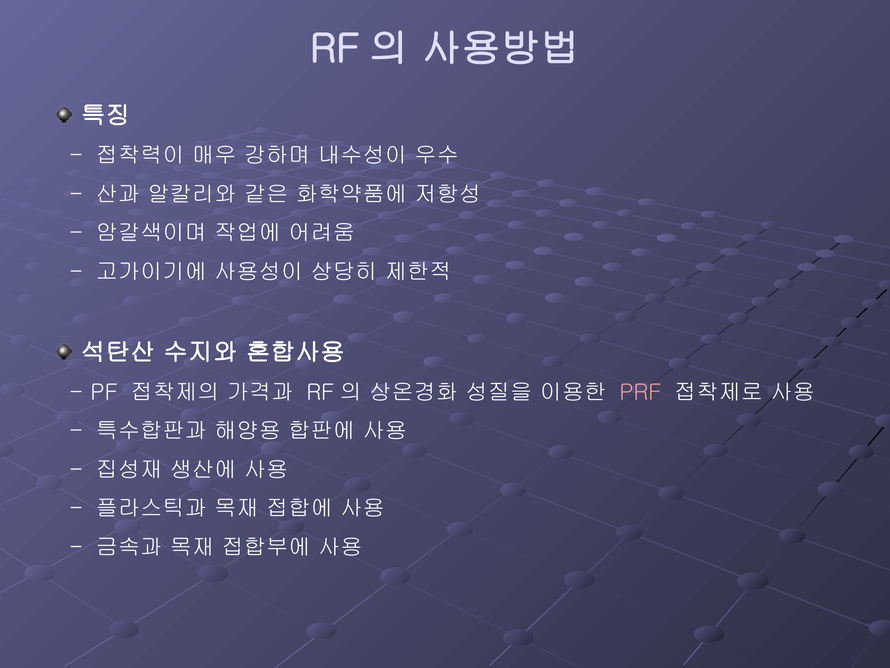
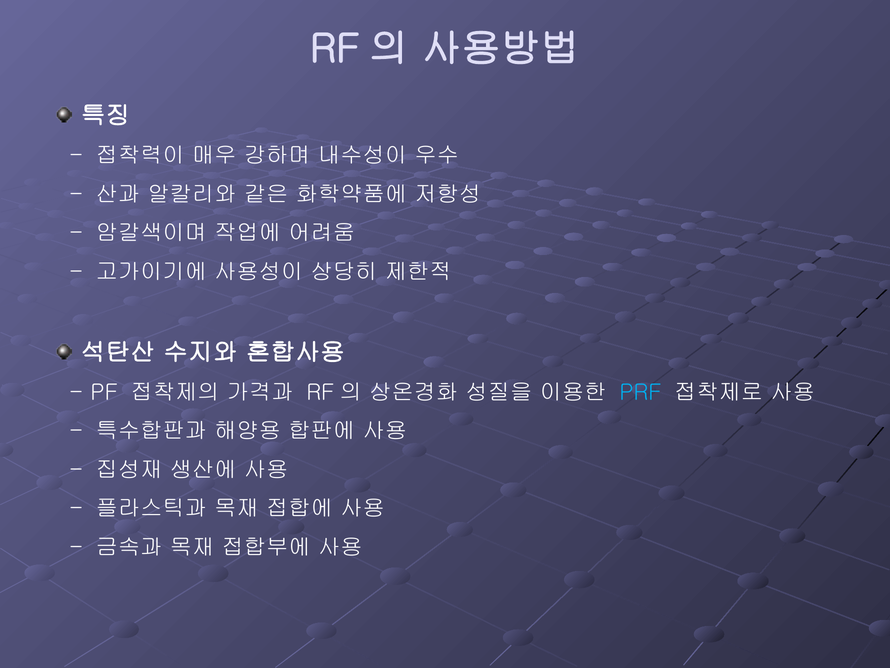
PRF colour: pink -> light blue (640, 392)
